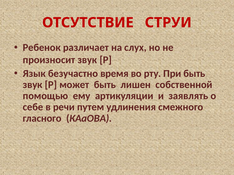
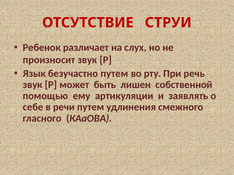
безучастно время: время -> путем (114, 74)
При быть: быть -> речь (194, 74)
